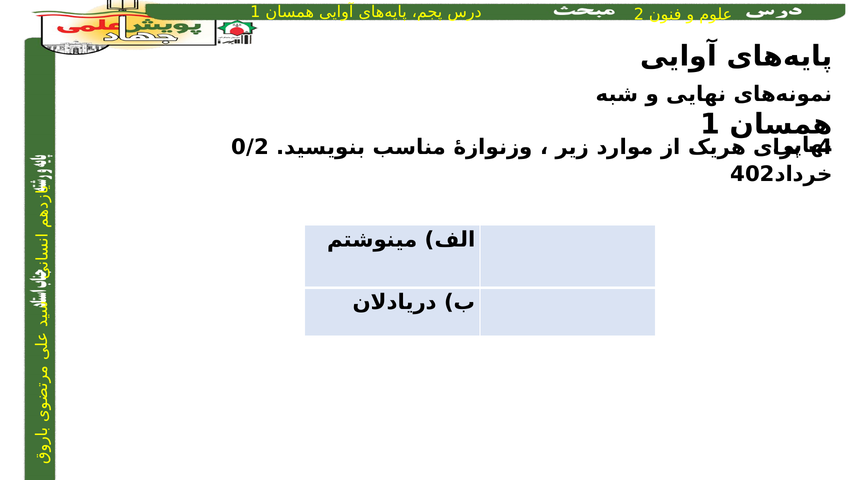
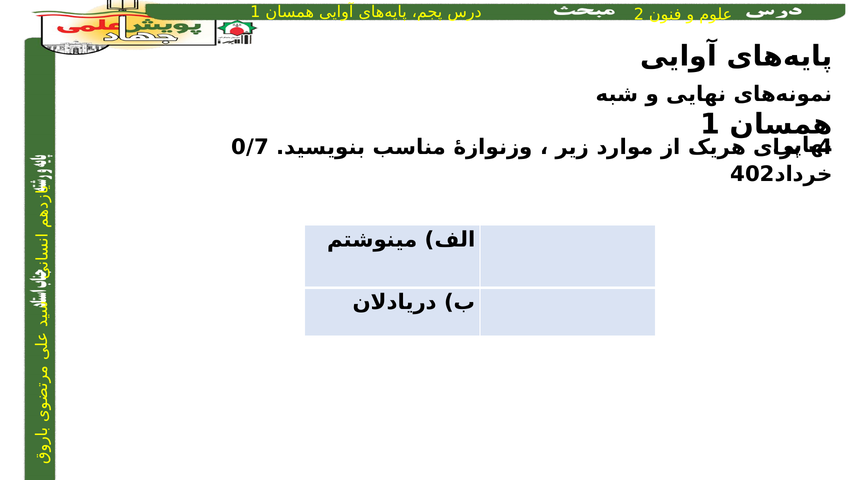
0/2: 0/2 -> 0/7 (250, 147)
